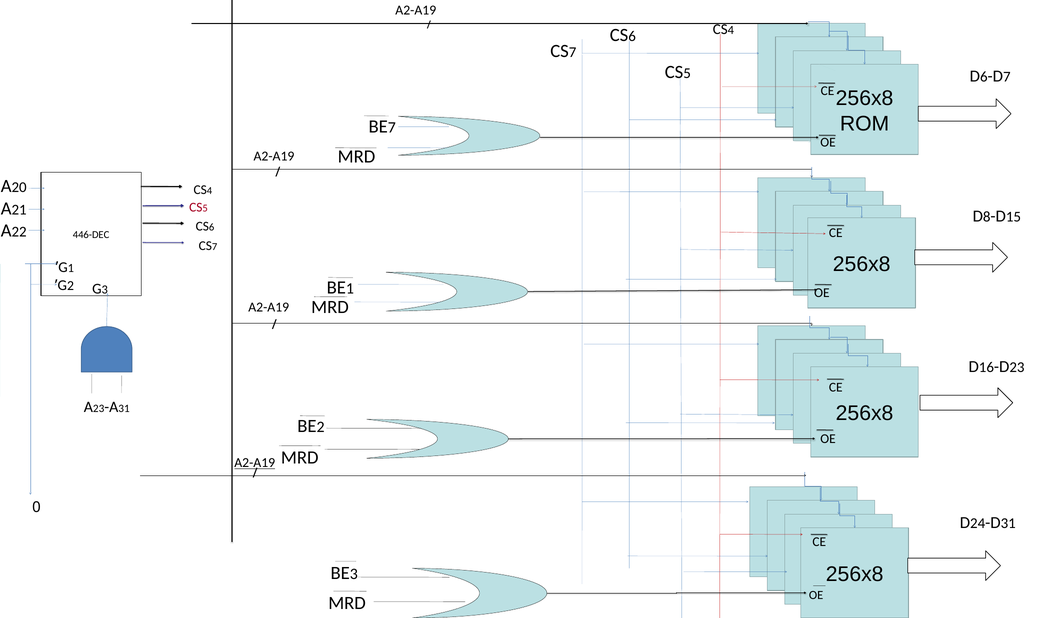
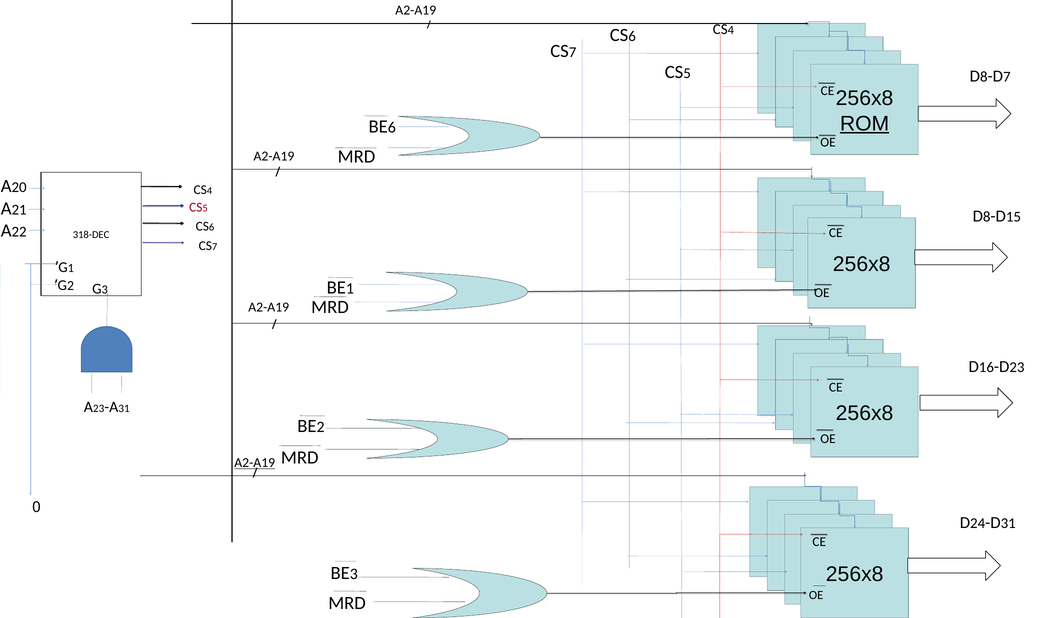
6: 6 -> 8 (984, 77)
ROM underline: none -> present (865, 124)
7: 7 -> 6 (392, 128)
446-DEC: 446-DEC -> 318-DEC (91, 235)
